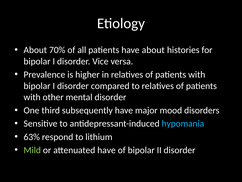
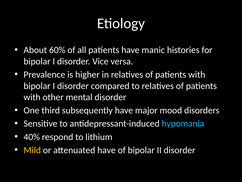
70%: 70% -> 60% (57, 50)
have about: about -> manic (153, 50)
63%: 63% -> 40% (32, 137)
Mild colour: light green -> yellow (32, 150)
